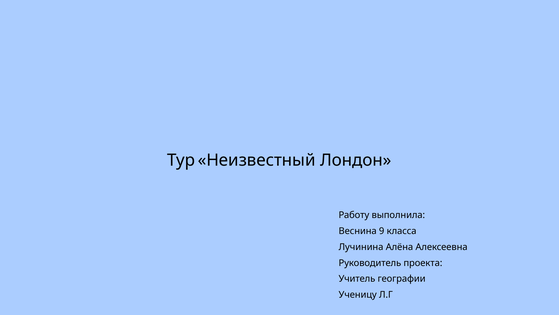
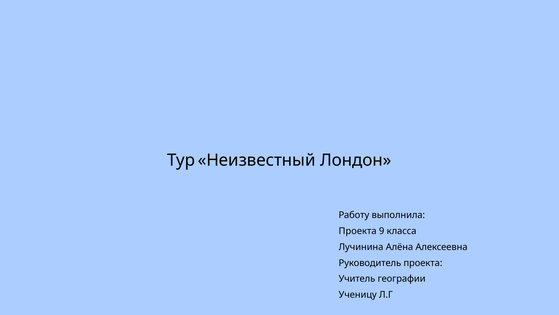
Веснина: Веснина -> Проекта (358, 231)
